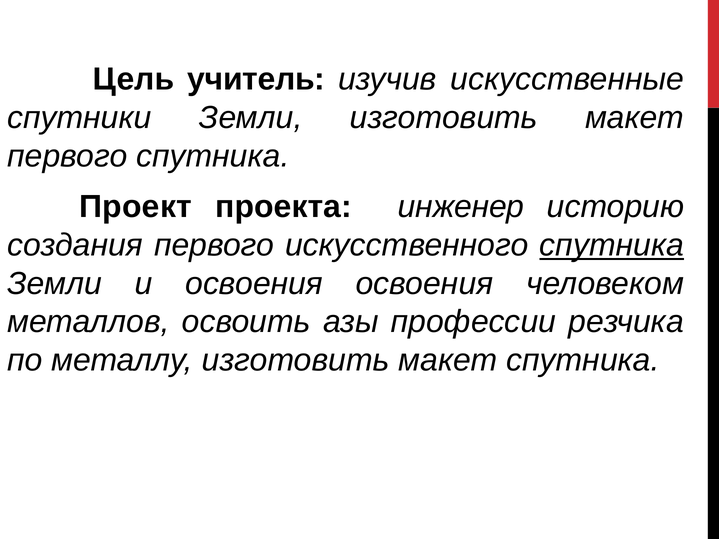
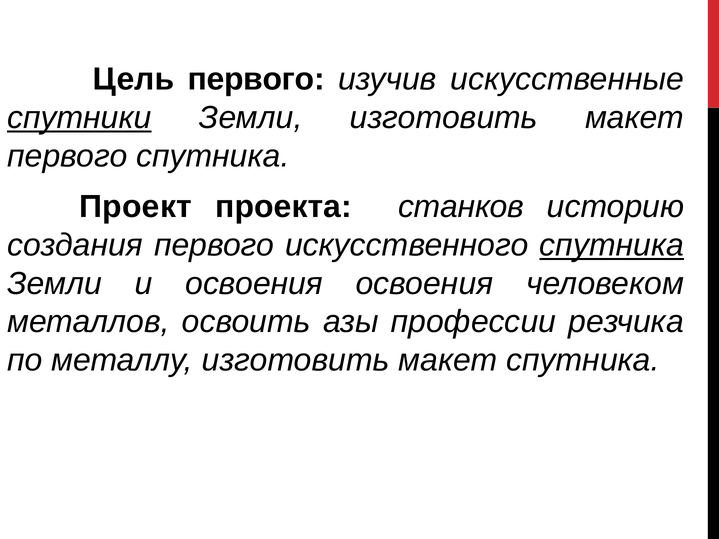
Цель учитель: учитель -> первого (256, 79)
спутники underline: none -> present (79, 118)
инженер: инженер -> станков (461, 207)
